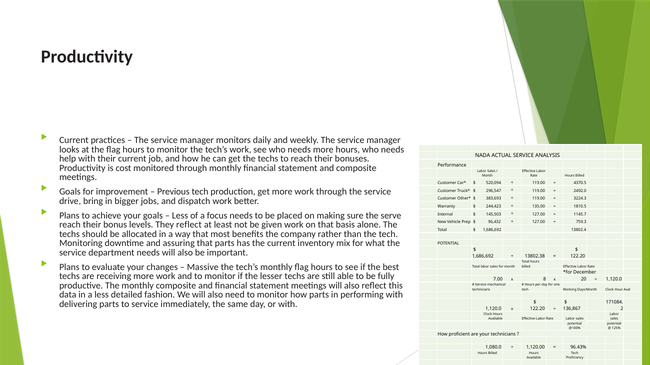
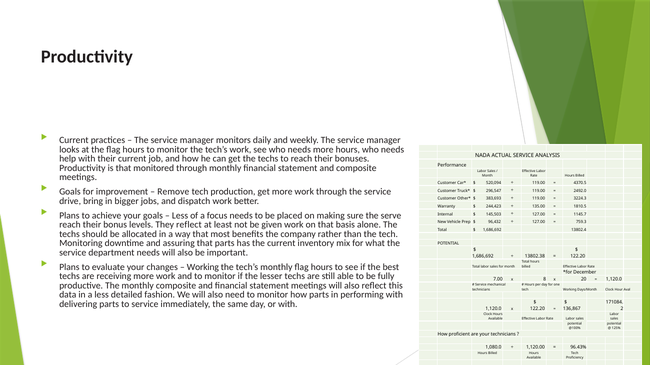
is cost: cost -> that (123, 168)
Previous: Previous -> Remove (173, 192)
Massive: Massive -> Working (203, 267)
